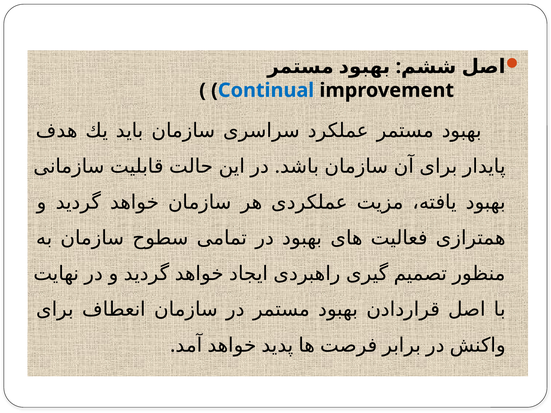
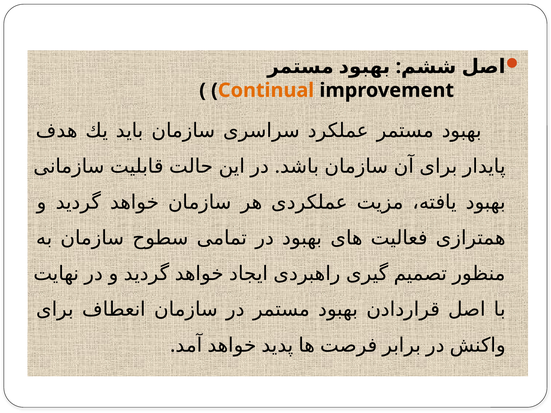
Continual colour: blue -> orange (266, 90)
